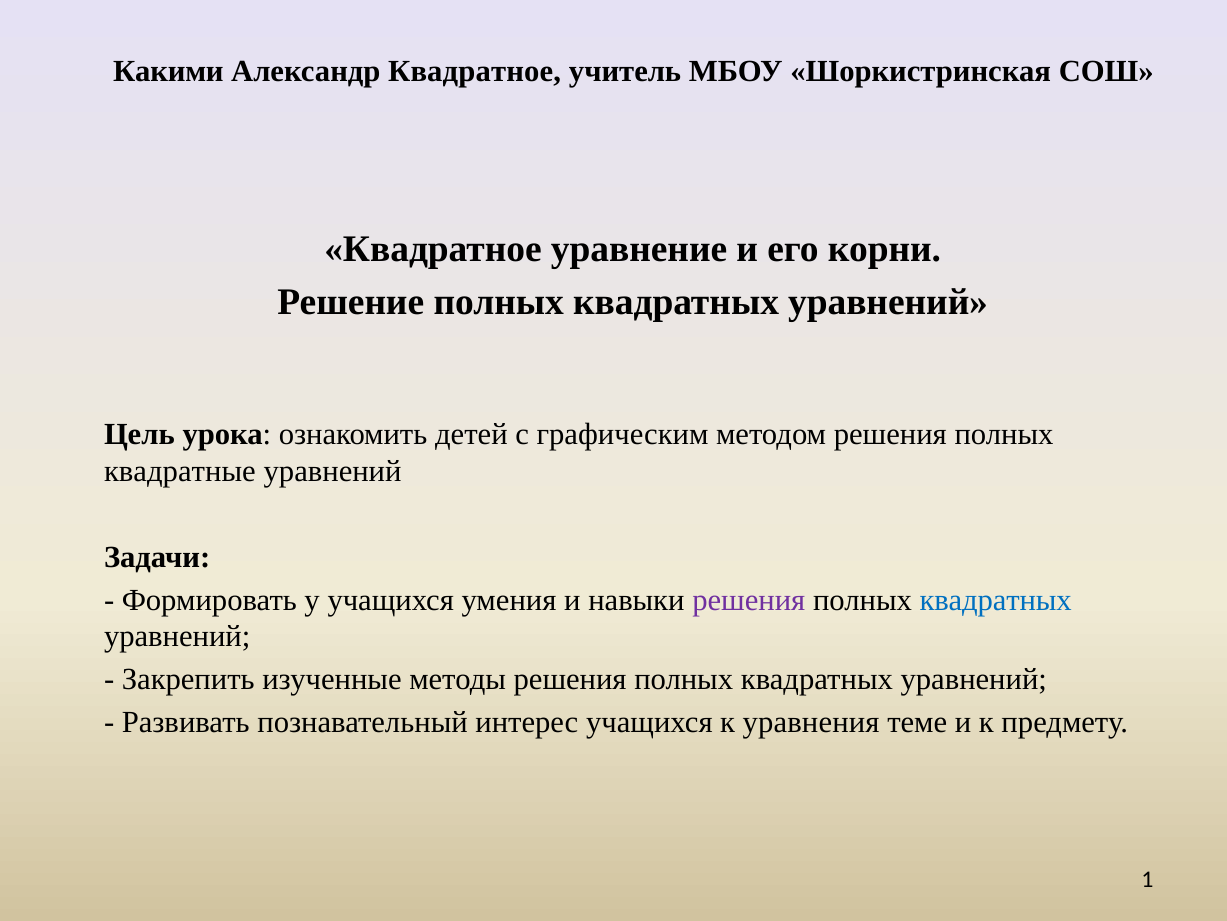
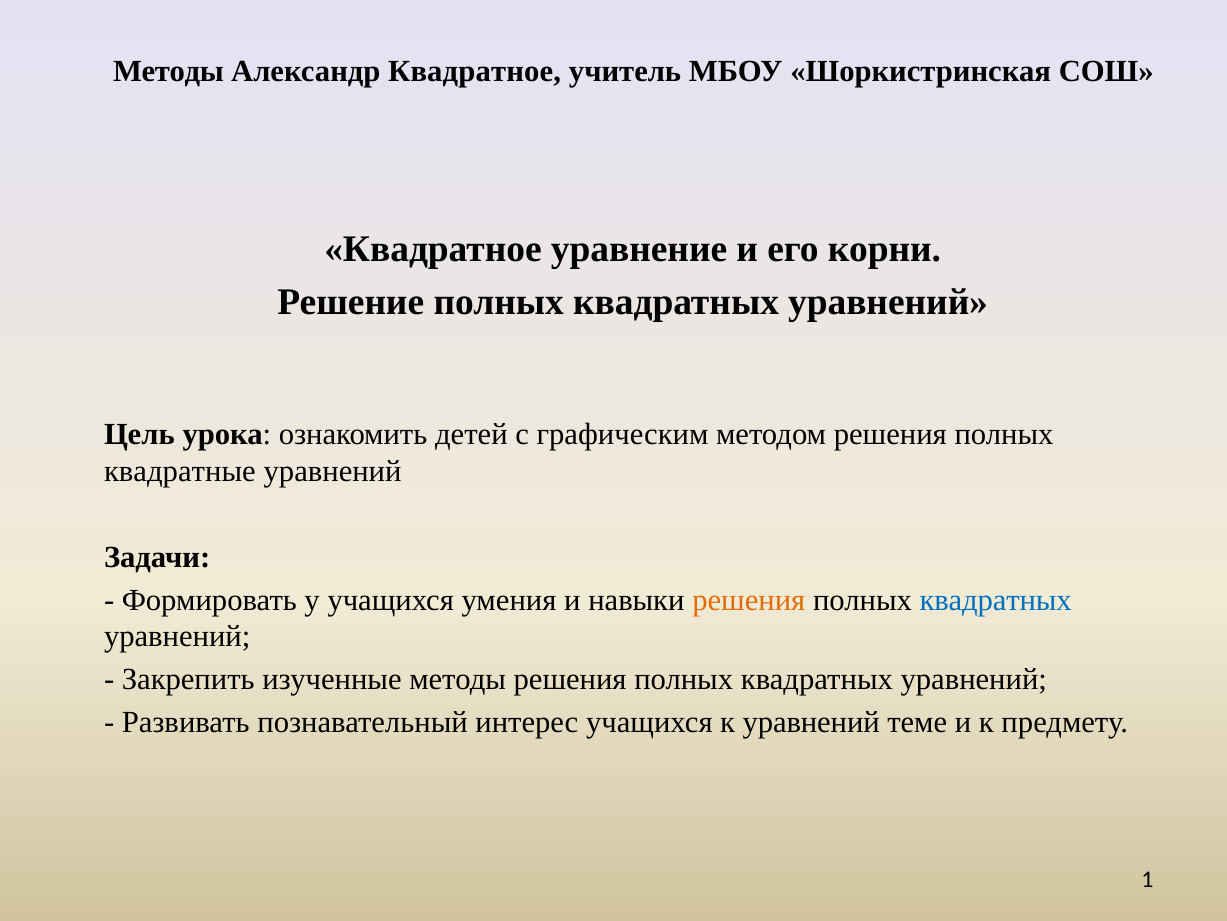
Какими: Какими -> Методы (168, 71)
решения colour: purple -> orange (749, 599)
к уравнения: уравнения -> уравнений (811, 722)
